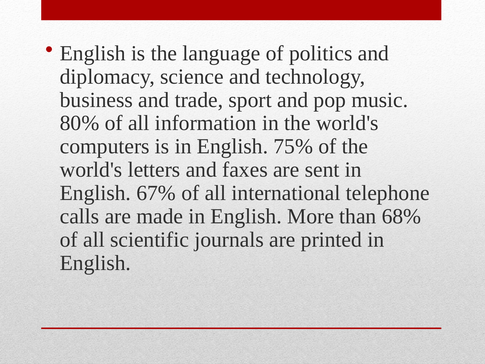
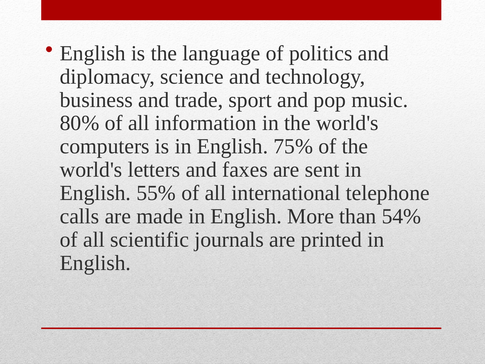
67%: 67% -> 55% (156, 193)
68%: 68% -> 54% (402, 216)
